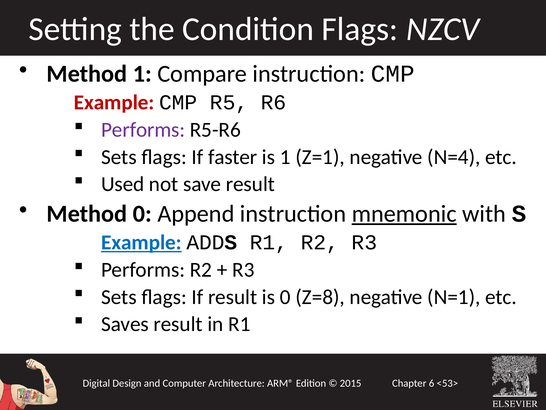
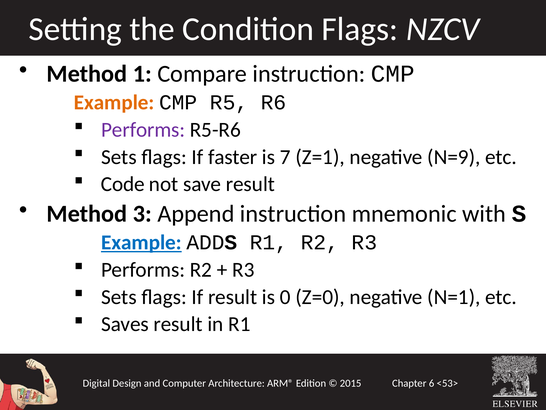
Example colour: red -> orange (114, 102)
is 1: 1 -> 7 (285, 157)
N=4: N=4 -> N=9 (454, 157)
Used: Used -> Code (123, 184)
Method 0: 0 -> 3 (142, 213)
mnemonic underline: present -> none (404, 213)
Z=8: Z=8 -> Z=0 (320, 297)
